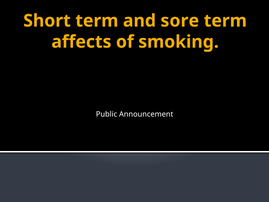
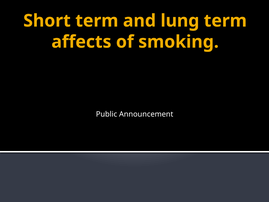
sore: sore -> lung (180, 21)
